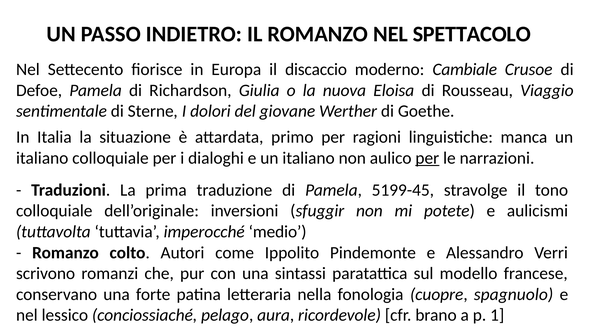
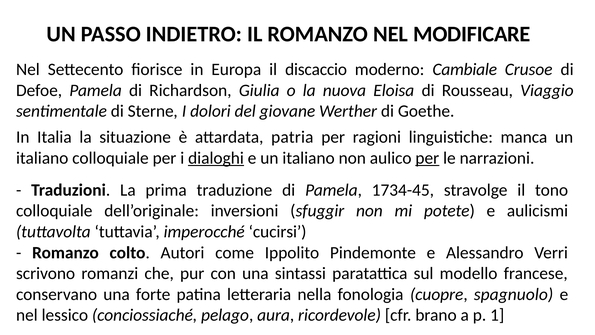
SPETTACOLO: SPETTACOLO -> MODIFICARE (472, 34)
primo: primo -> patria (292, 137)
dialoghi underline: none -> present (216, 158)
5199-45: 5199-45 -> 1734-45 (403, 190)
medio: medio -> cucirsi (278, 232)
